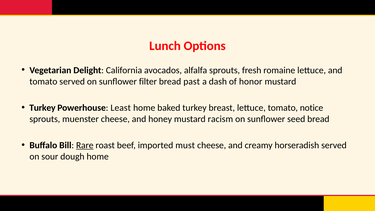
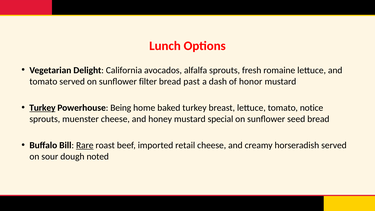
Turkey underline: none -> present (42, 108)
Least: Least -> Being (121, 108)
racism: racism -> special (220, 119)
must: must -> retail (185, 145)
dough home: home -> noted (98, 156)
